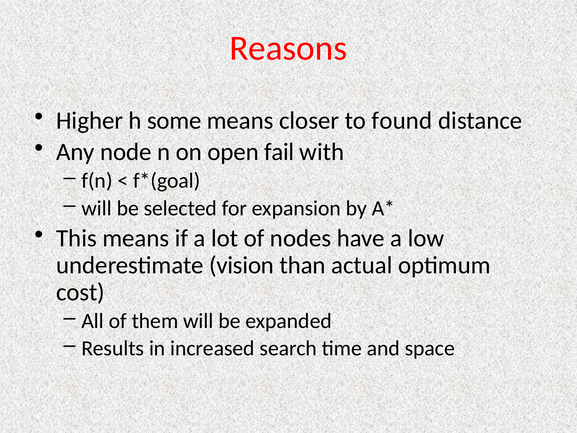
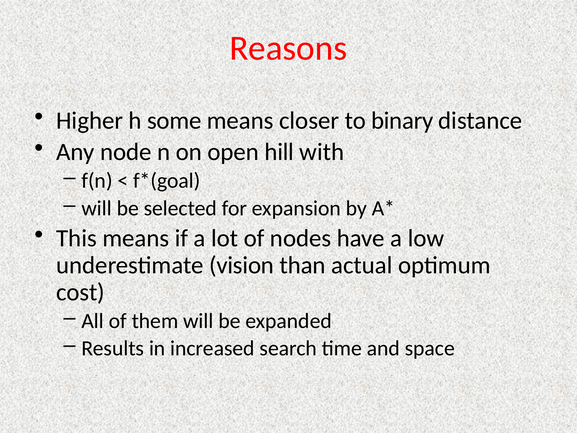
found: found -> binary (402, 121)
fail: fail -> hill (279, 152)
